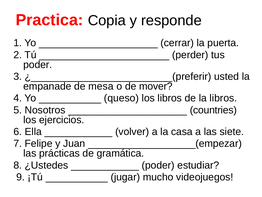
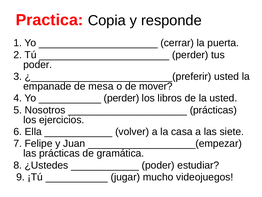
queso: queso -> perder (122, 98)
la libros: libros -> usted (223, 98)
countries: countries -> prácticas (213, 110)
